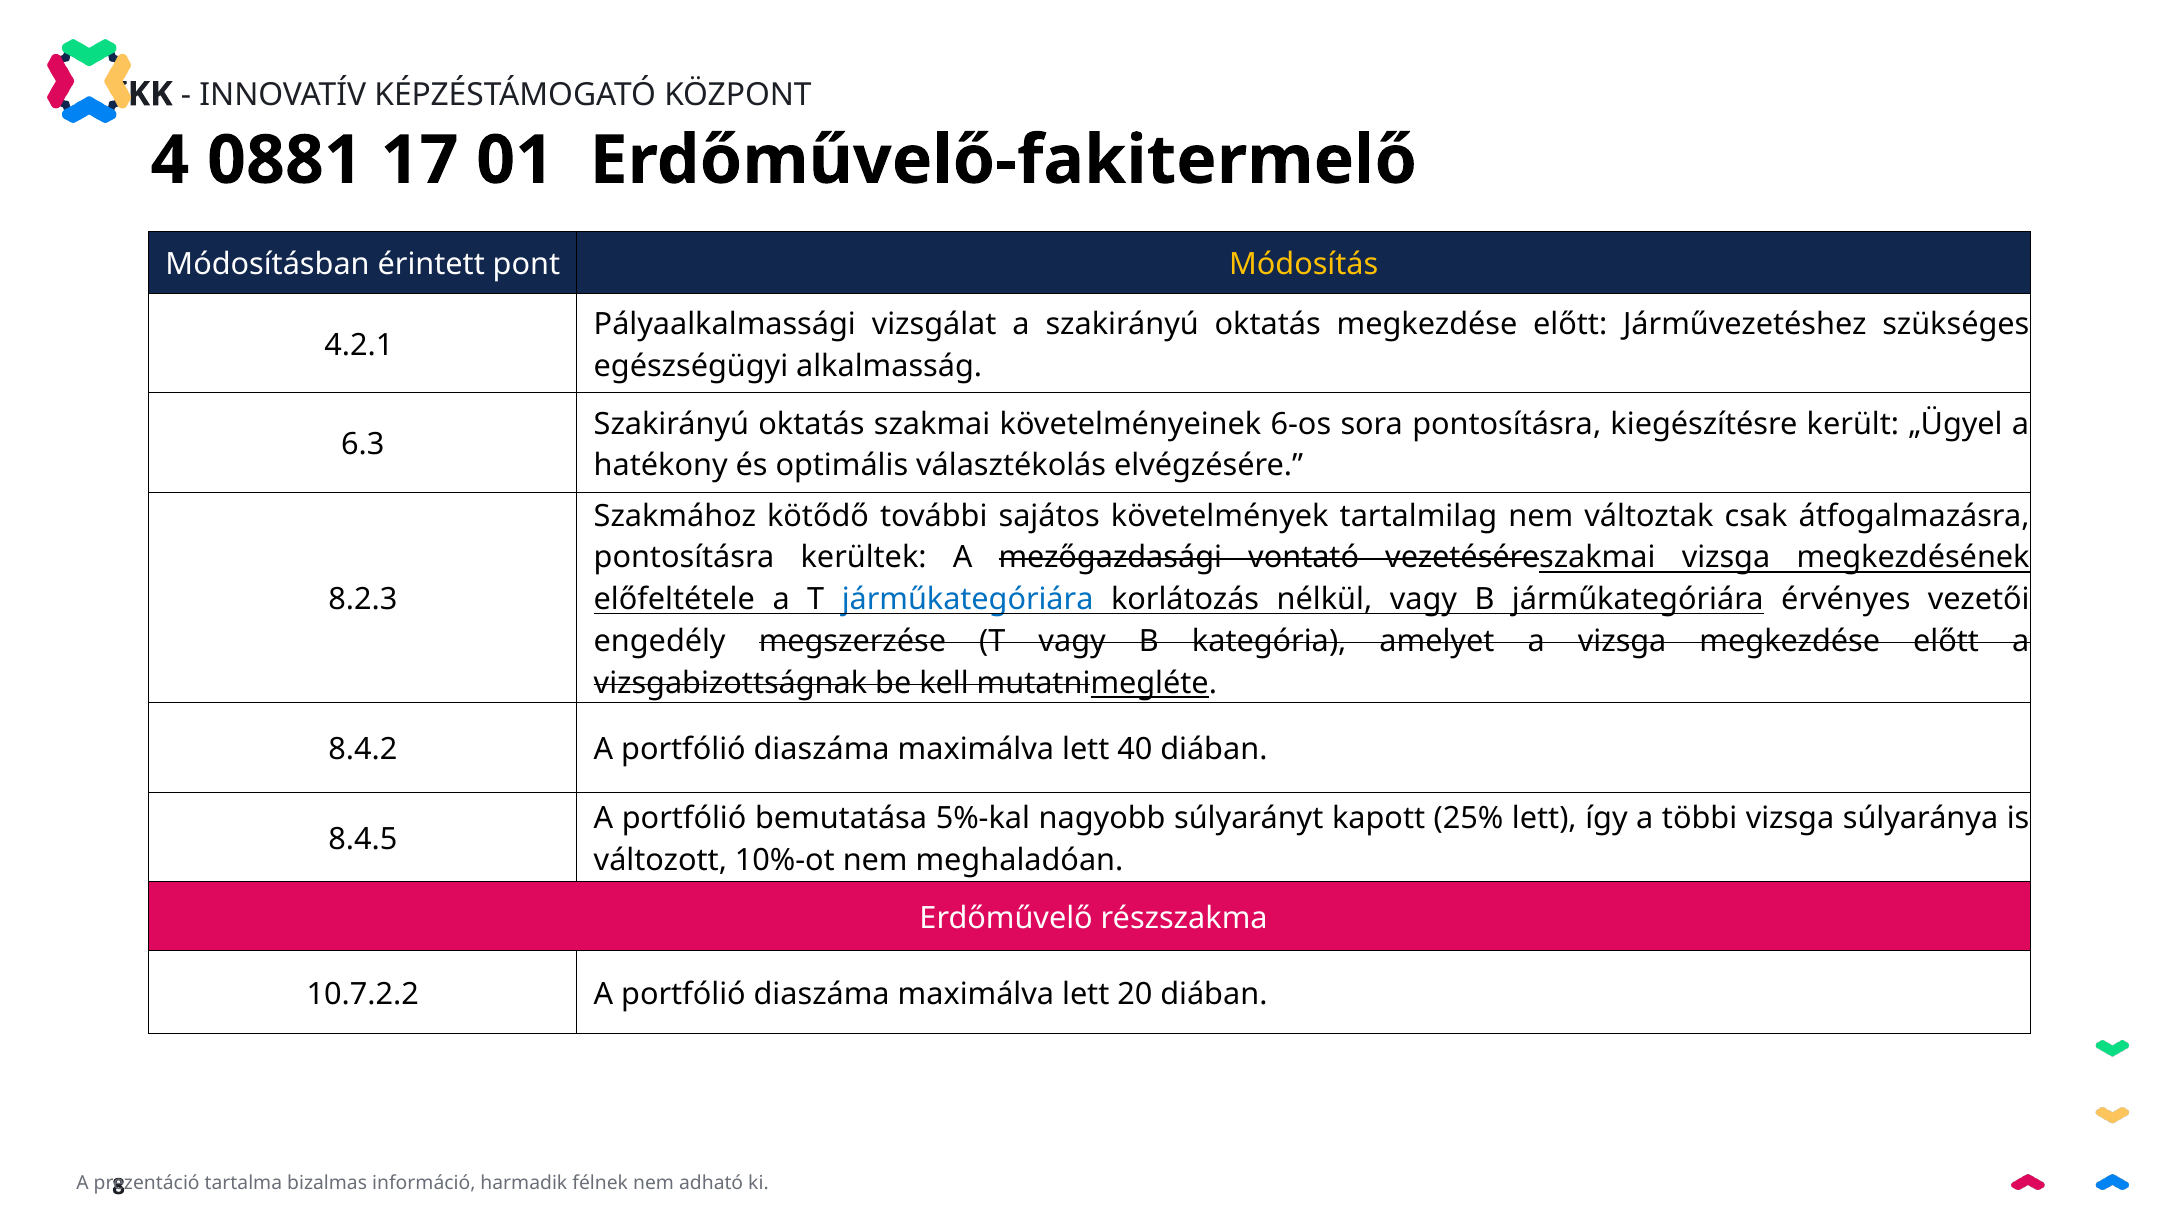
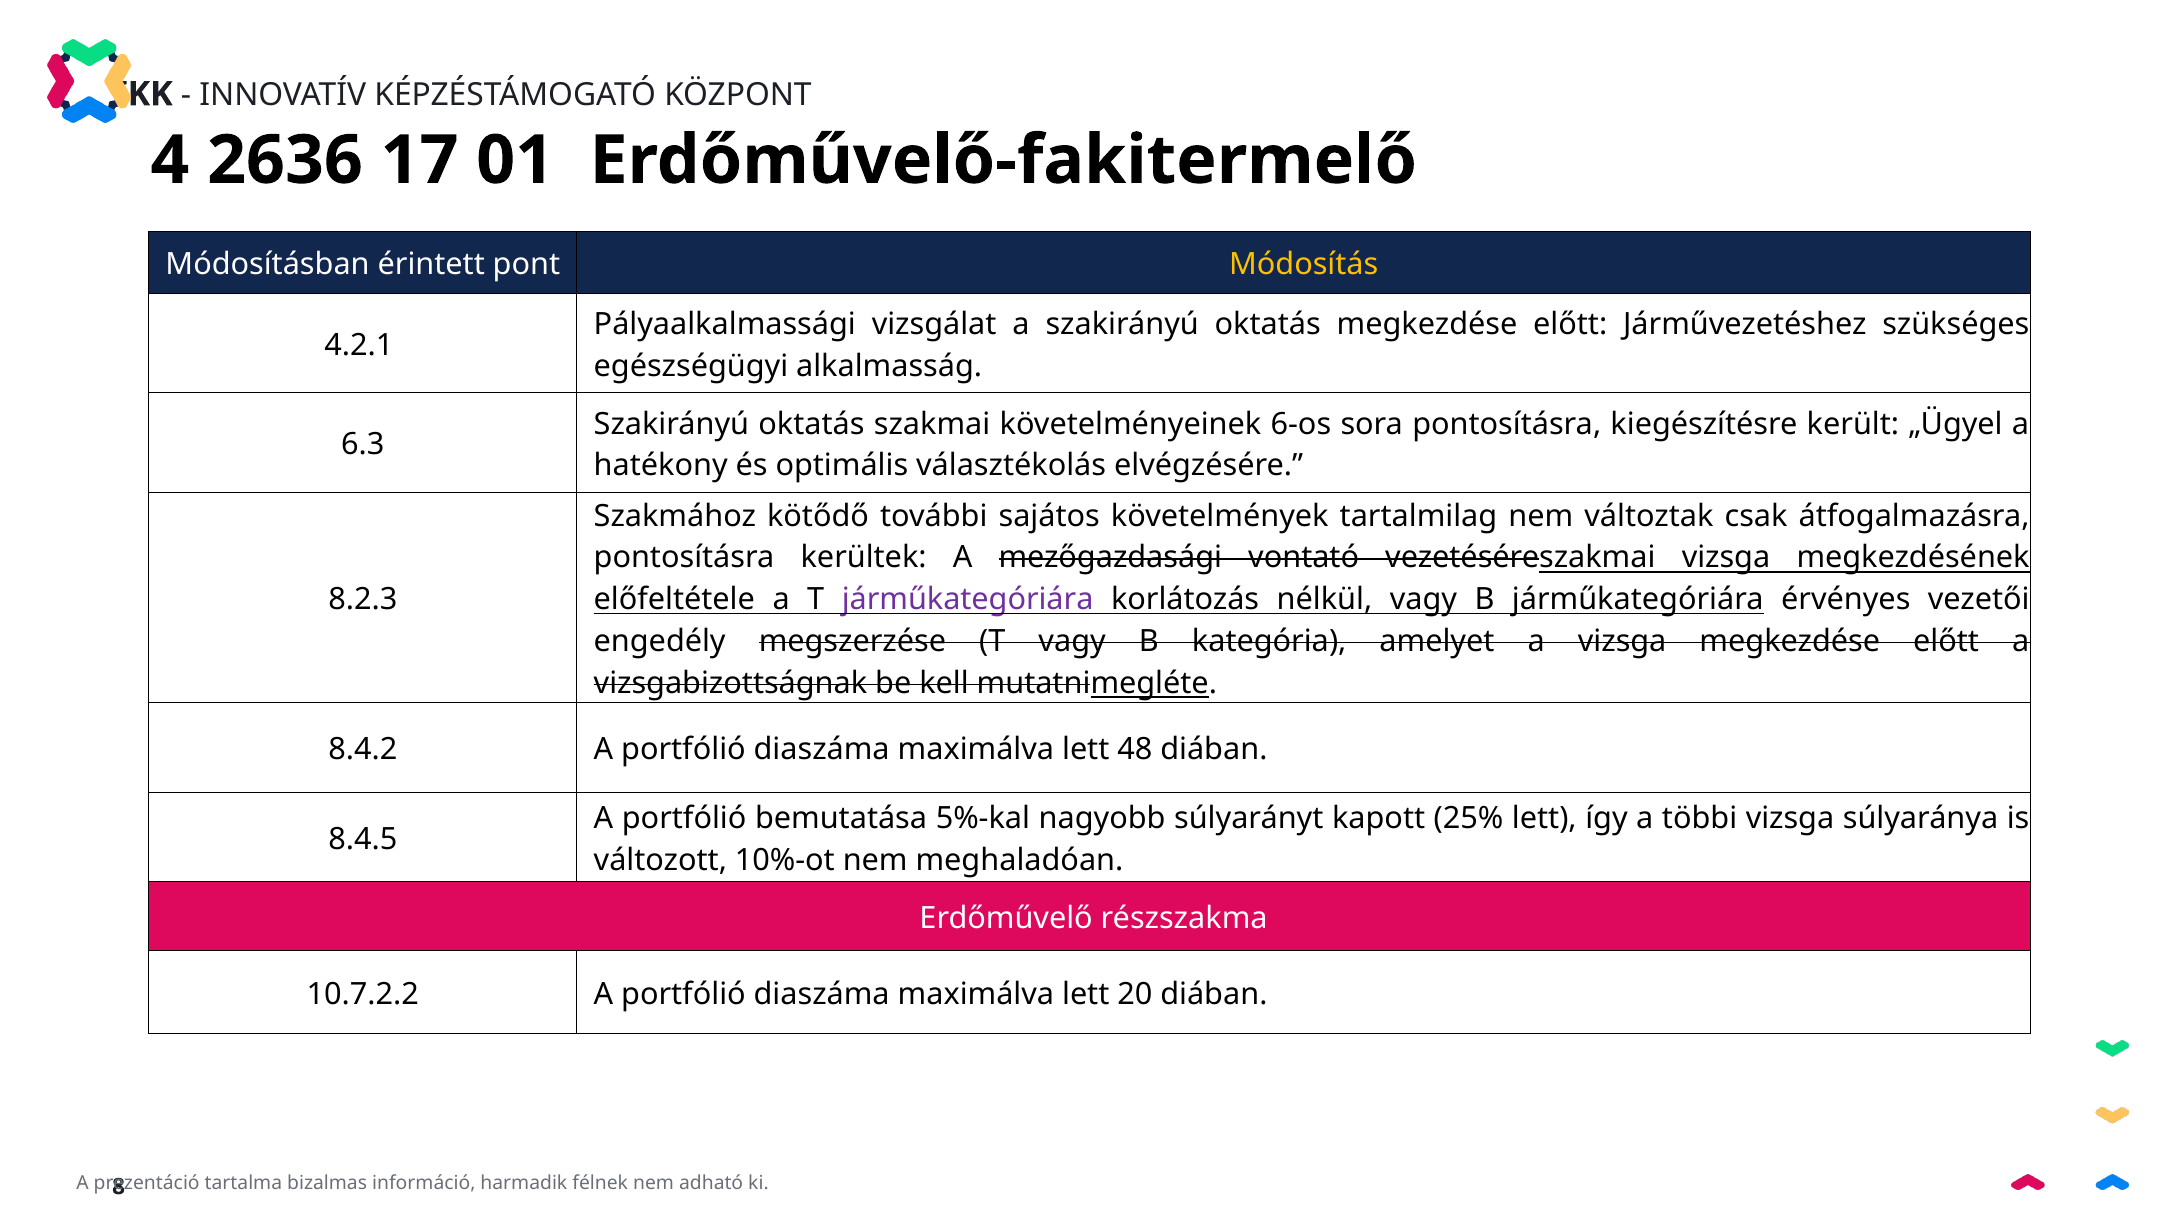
0881: 0881 -> 2636 (285, 160)
járműkategóriára colour: blue -> purple (968, 599)
40: 40 -> 48 (1135, 749)
